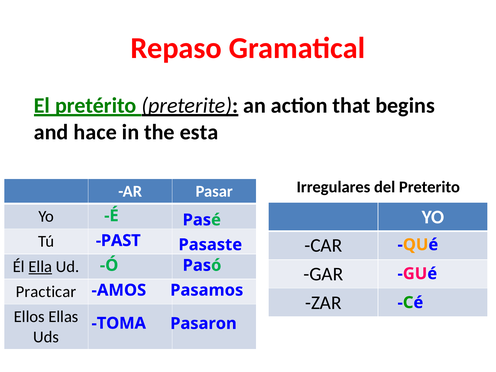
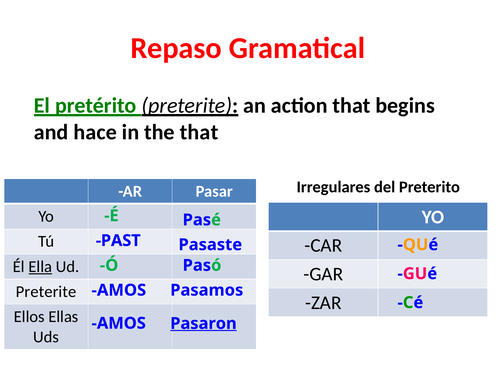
the esta: esta -> that (199, 132)
Practicar: Practicar -> Preterite (46, 292)
TOMA: TOMA -> AMOS (119, 323)
Pasaron underline: none -> present (203, 324)
